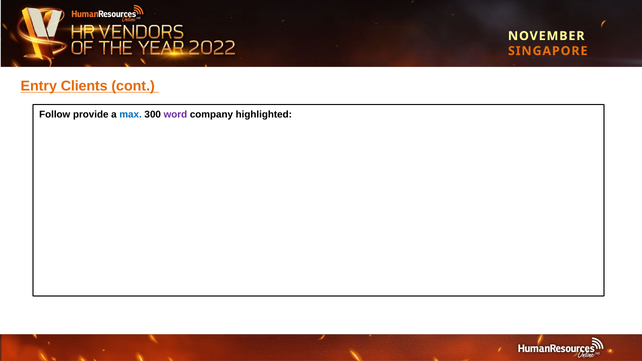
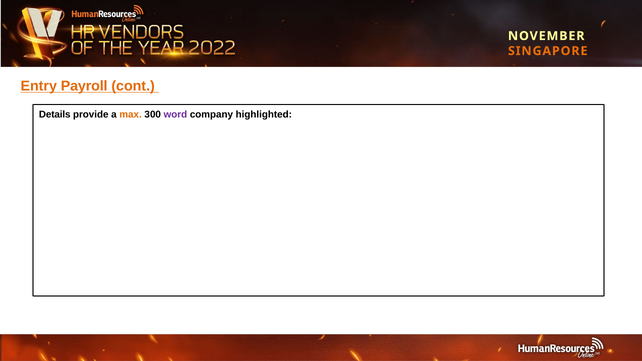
Clients: Clients -> Payroll (84, 86)
Follow: Follow -> Details (55, 114)
max colour: blue -> orange (131, 114)
